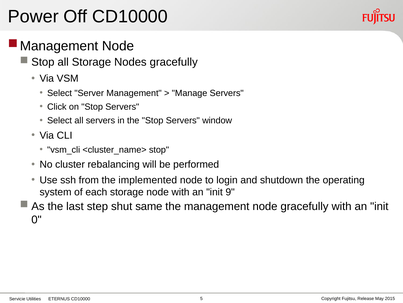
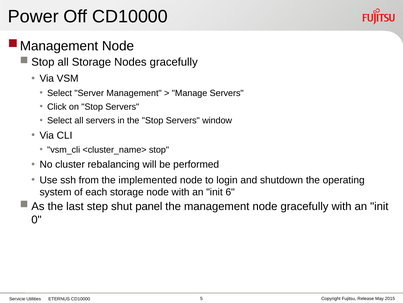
9: 9 -> 6 (230, 192)
same: same -> panel (149, 206)
